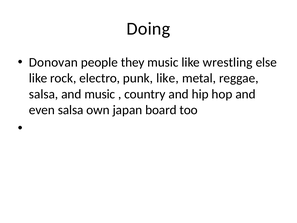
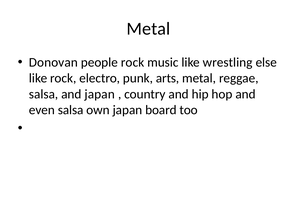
Doing: Doing -> Metal (148, 29)
people they: they -> rock (133, 62)
punk like: like -> arts (168, 78)
and music: music -> japan (100, 94)
